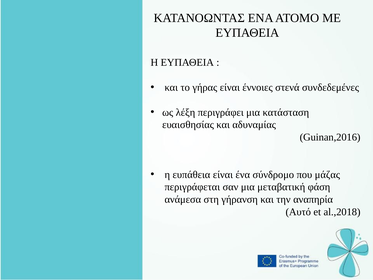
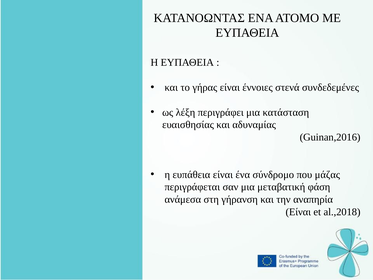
Αυτό: Αυτό -> Είναι (298, 212)
